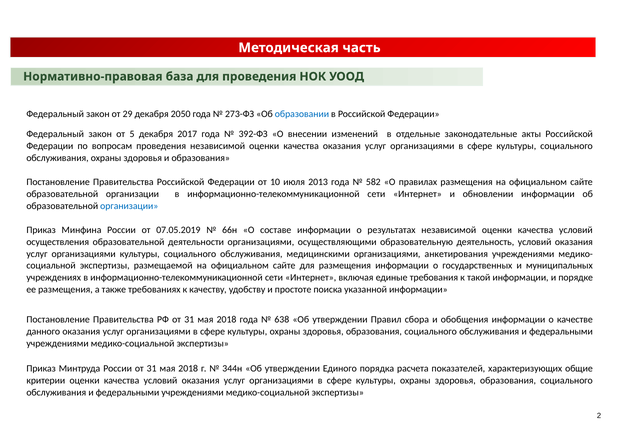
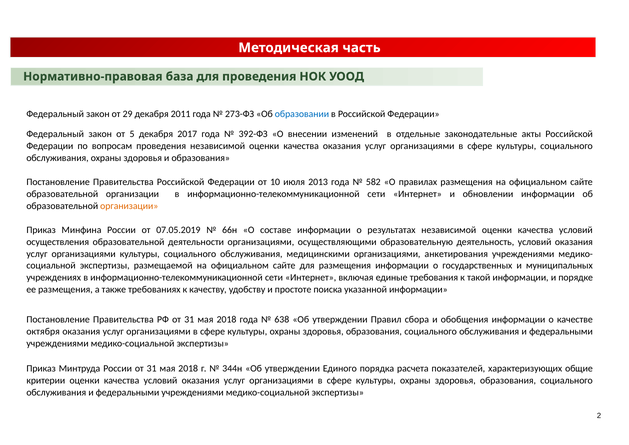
2050: 2050 -> 2011 (181, 114)
организации colour: blue -> orange (129, 206)
данного: данного -> октября (43, 331)
